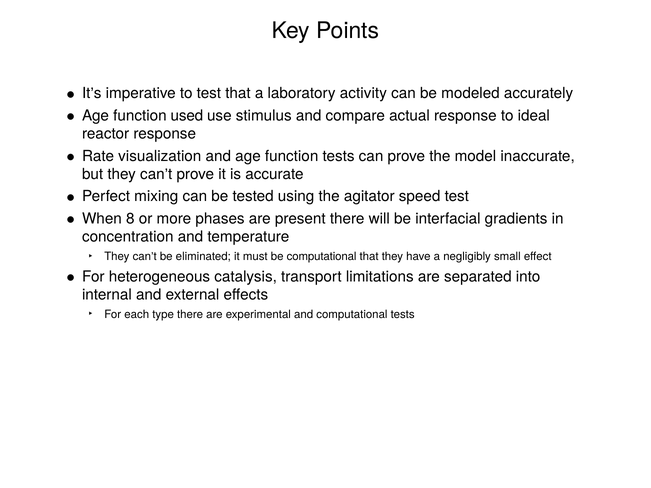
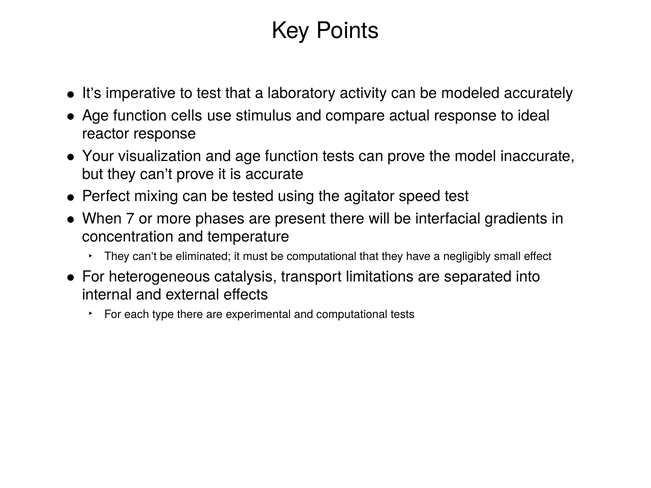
used: used -> cells (187, 116)
Rate: Rate -> Your (98, 156)
8: 8 -> 7 (130, 219)
